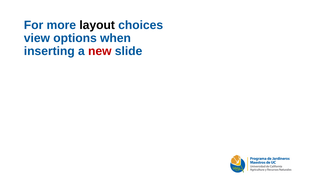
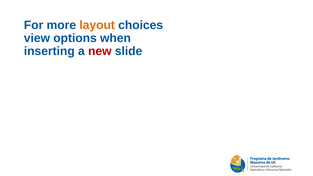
layout colour: black -> orange (97, 25)
